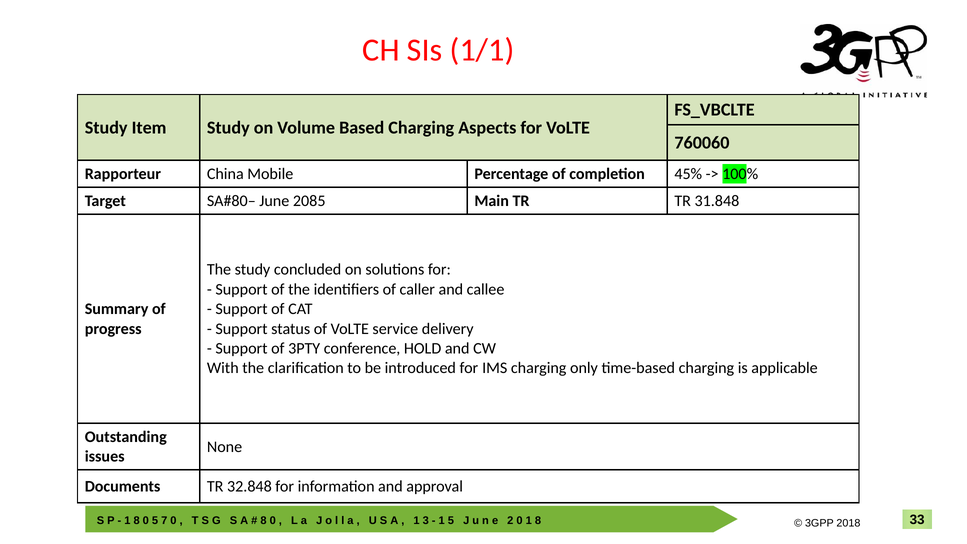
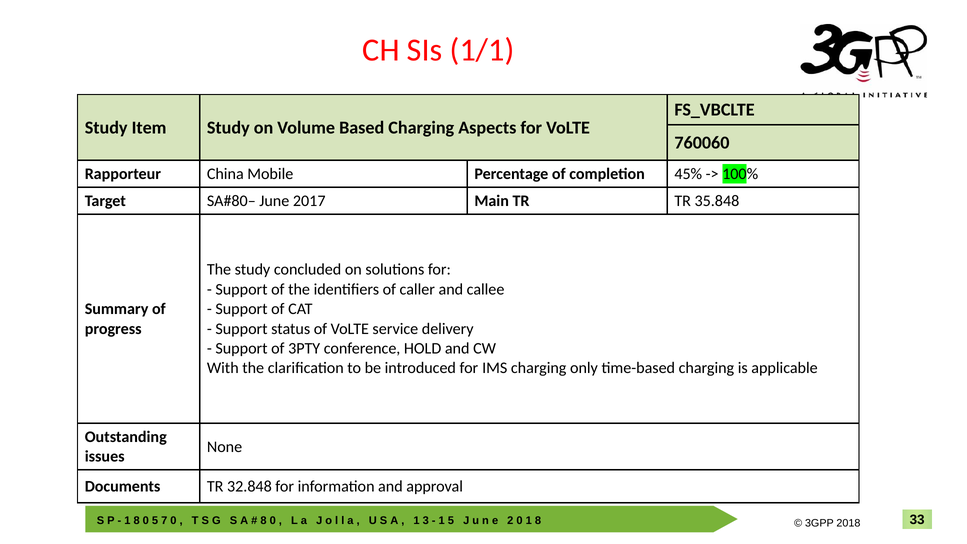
2085: 2085 -> 2017 (309, 201)
31.848: 31.848 -> 35.848 (717, 201)
